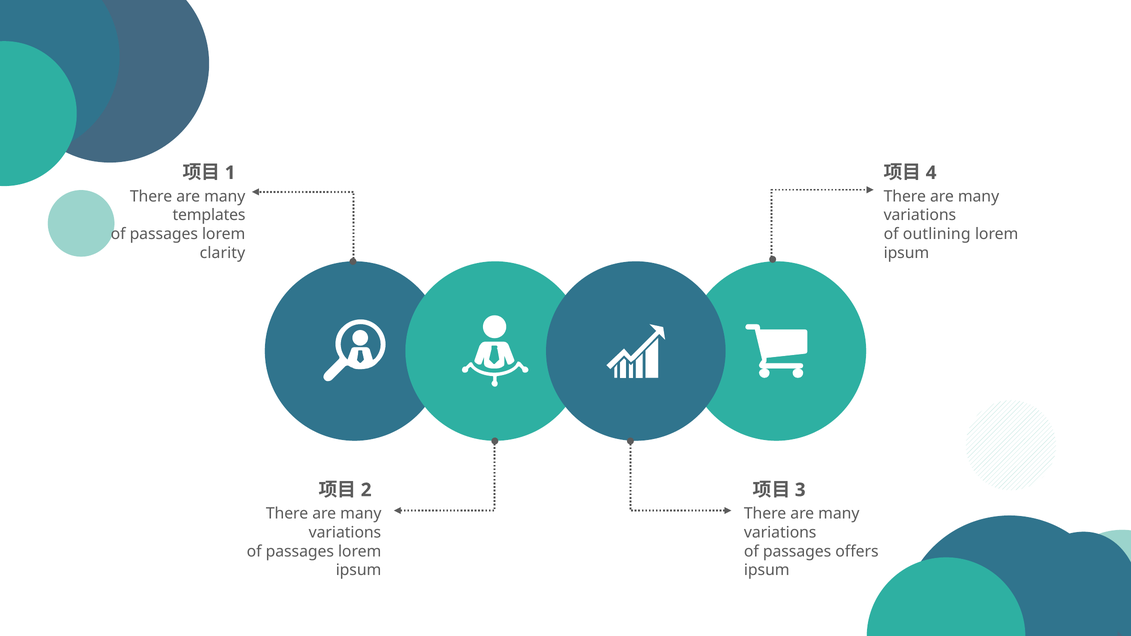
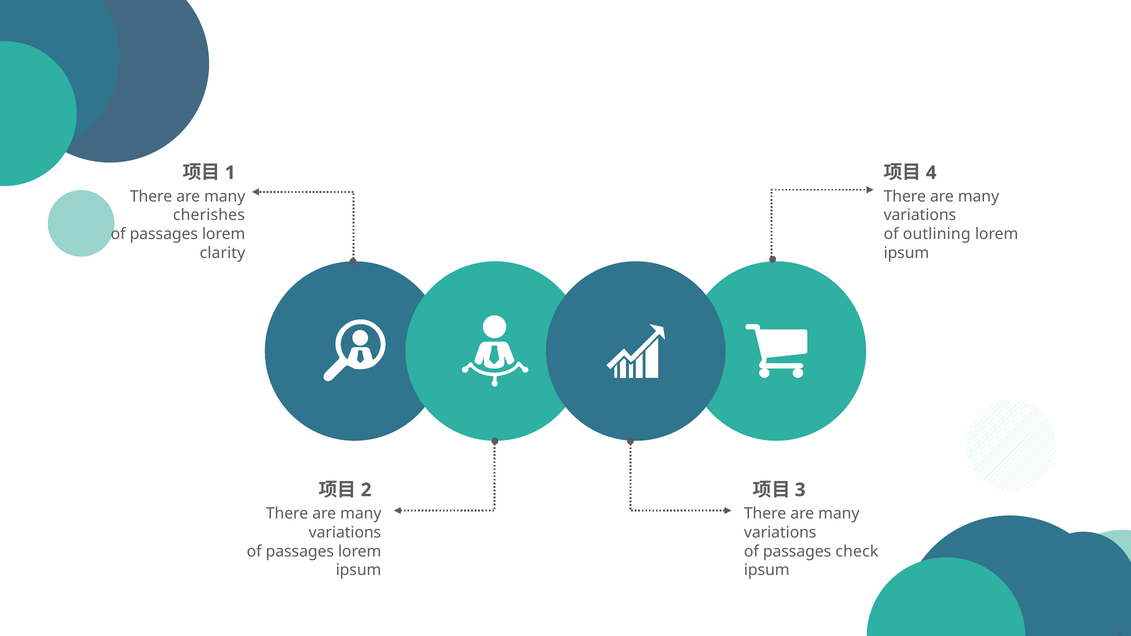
templates: templates -> cherishes (209, 215)
offers: offers -> check (857, 551)
